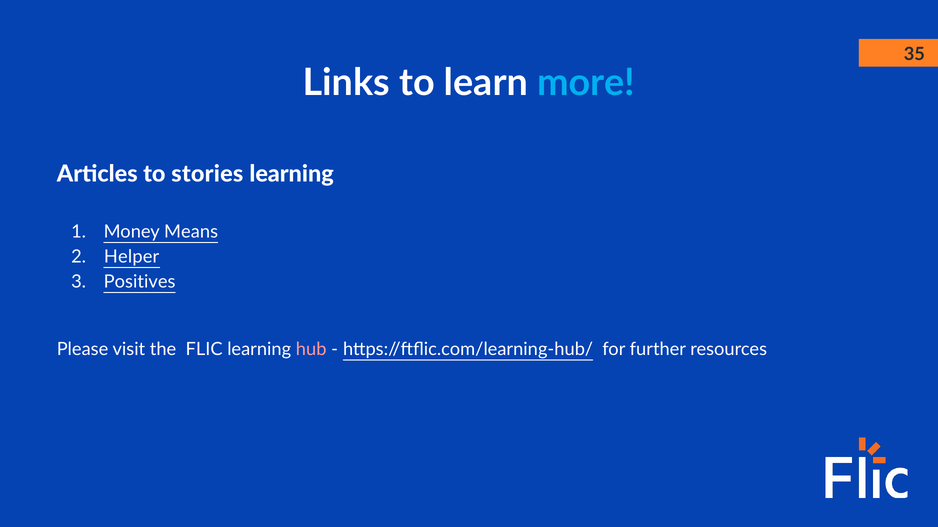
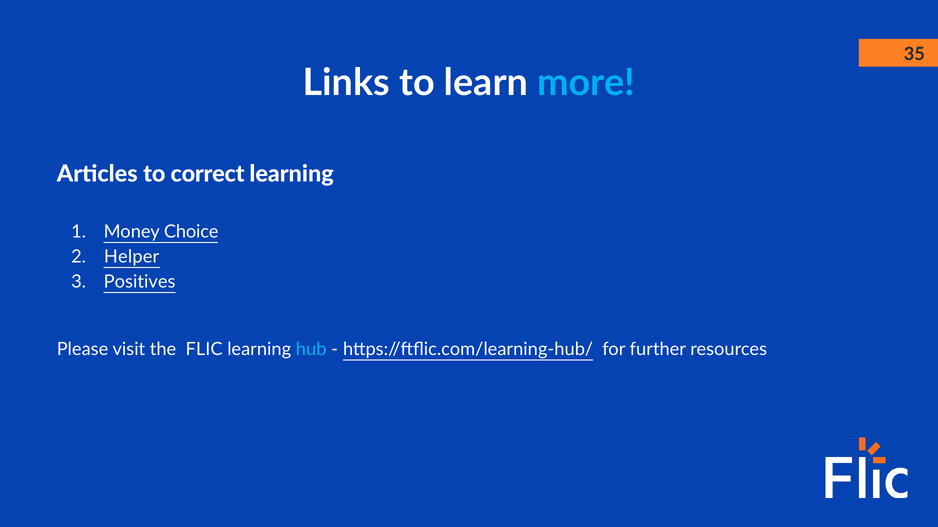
stories: stories -> correct (208, 174)
Means: Means -> Choice (191, 232)
hub colour: pink -> light blue (311, 350)
